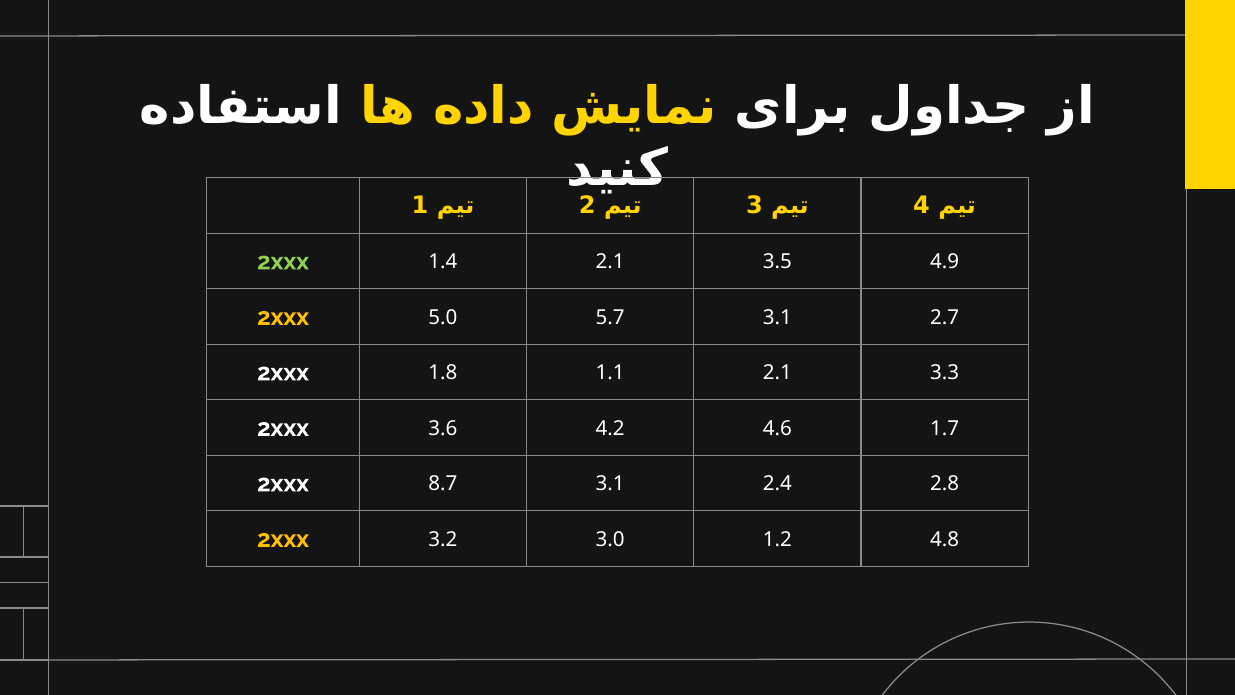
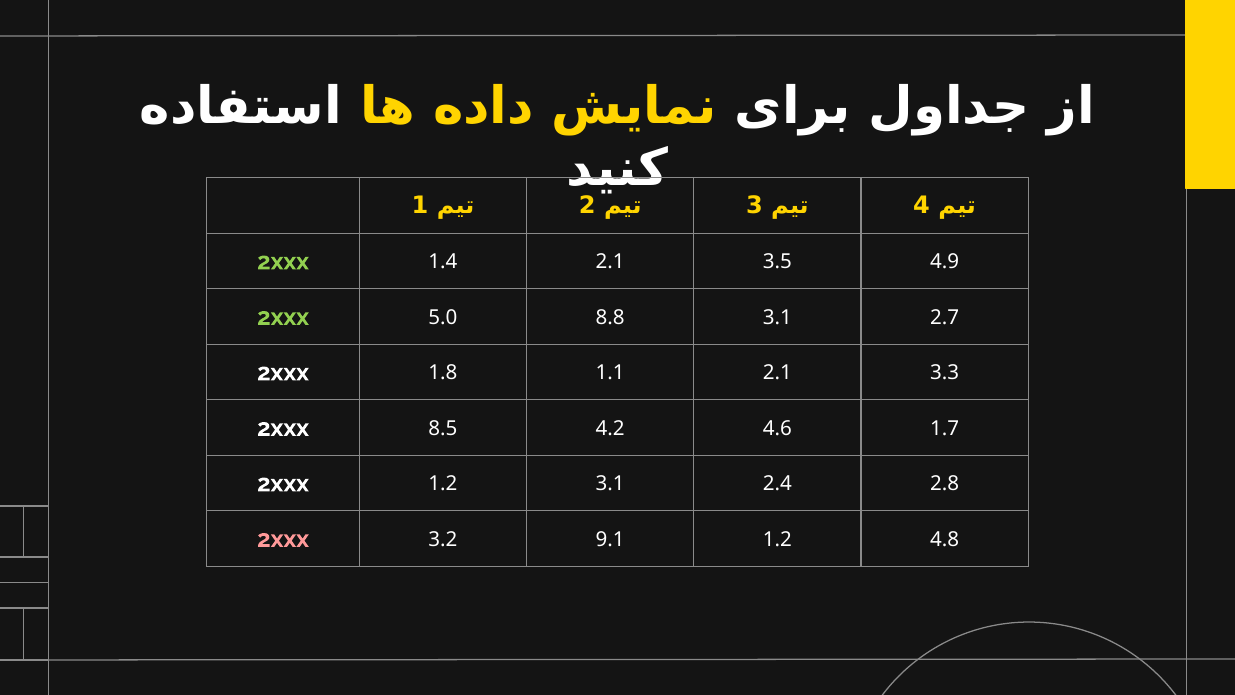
2xxx colour: yellow -> light green (283, 317)
5.7: 5.7 -> 8.8 (610, 318)
3.6: 3.6 -> 8.5 (443, 428)
2xxx 8.7: 8.7 -> 1.2 (443, 484)
2xxx colour: yellow -> pink (283, 539)
3.0: 3.0 -> 9.1 (610, 539)
